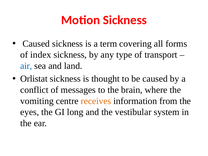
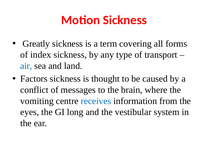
Caused: Caused -> Greatly (36, 44)
Orlistat: Orlistat -> Factors (34, 79)
receives colour: orange -> blue (96, 101)
